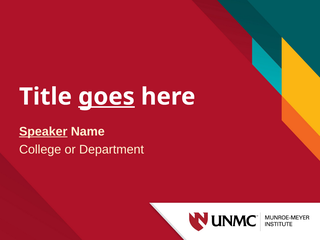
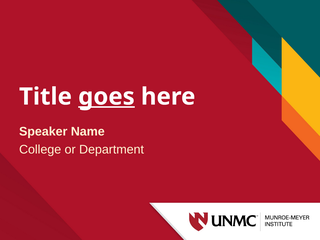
Speaker underline: present -> none (43, 132)
